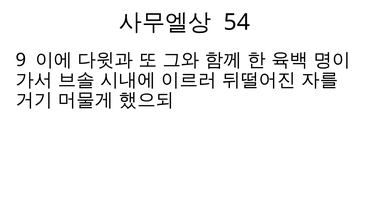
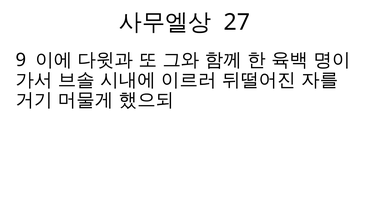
54: 54 -> 27 (237, 22)
